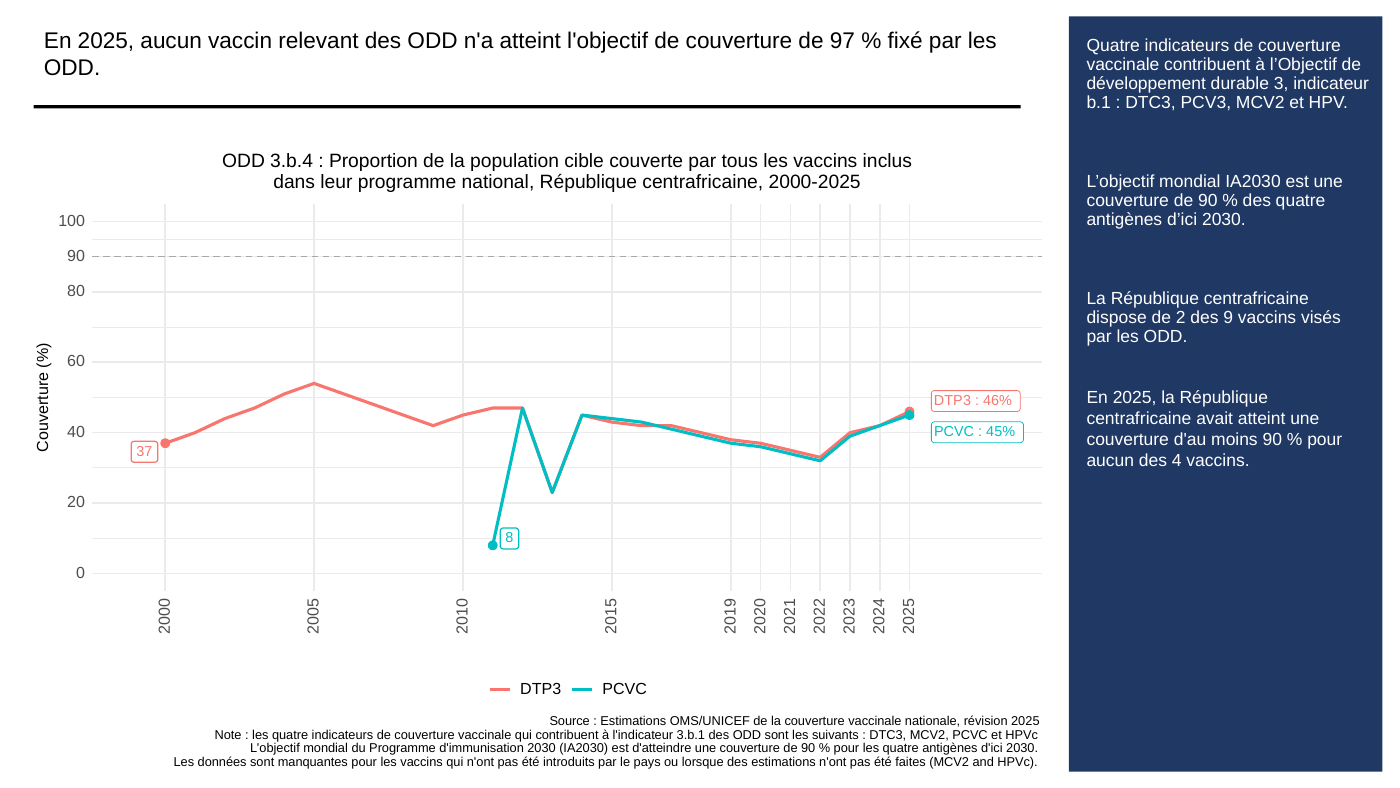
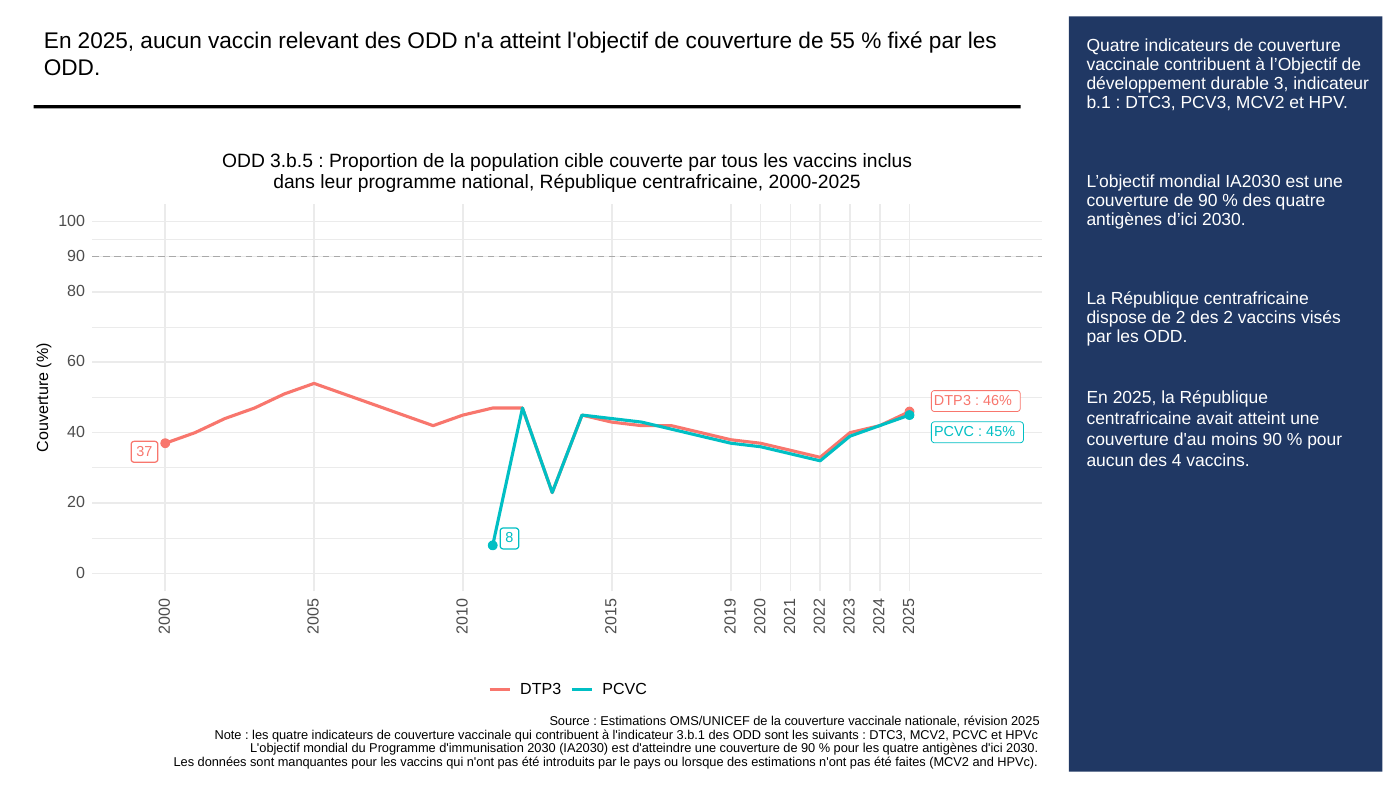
97: 97 -> 55 (842, 41)
3.b.4: 3.b.4 -> 3.b.5 (292, 161)
des 9: 9 -> 2 (1228, 318)
